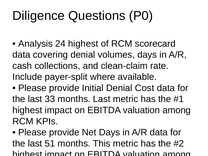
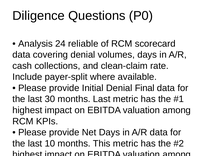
24 highest: highest -> reliable (83, 44)
Denial Cost: Cost -> Final (145, 88)
33: 33 -> 30 (50, 99)
51: 51 -> 10 (50, 143)
